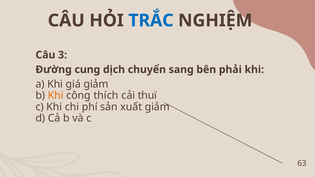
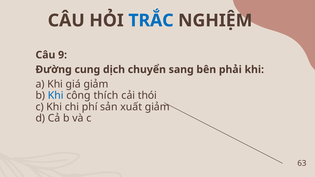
3: 3 -> 9 (63, 55)
Khi colour: orange -> blue (56, 96)
thuï: thuï -> thói (147, 96)
